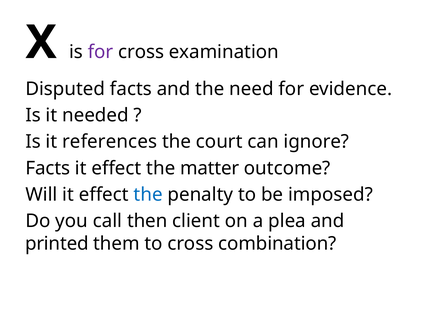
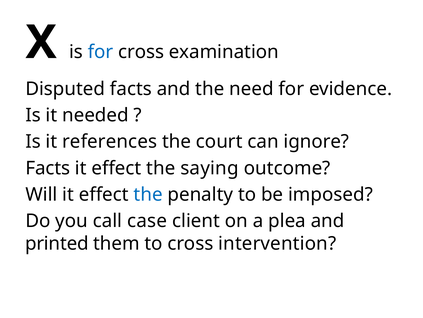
for colour: purple -> blue (101, 52)
matter: matter -> saying (210, 168)
then: then -> case (147, 220)
combination: combination -> intervention (277, 243)
